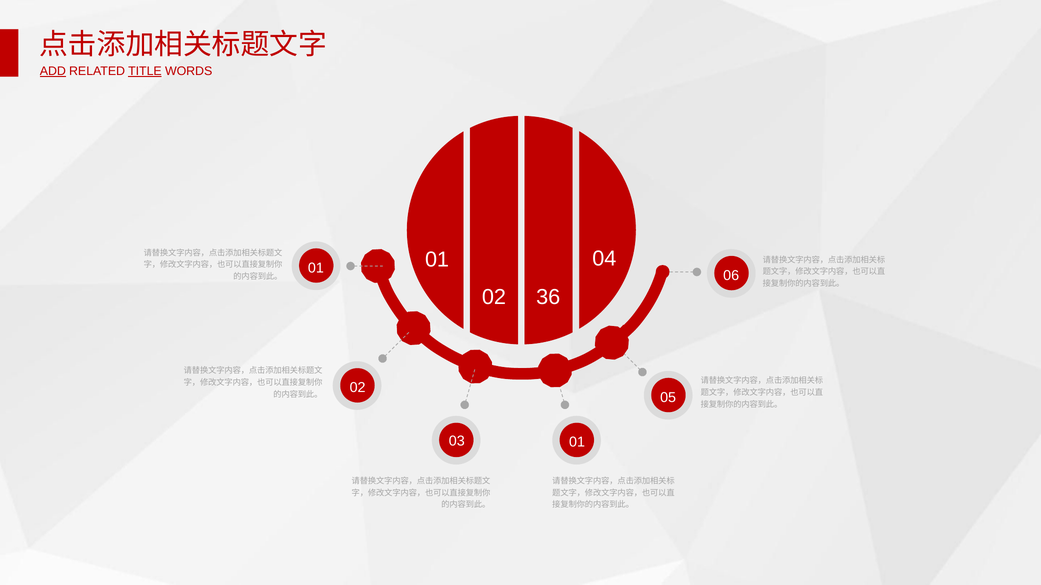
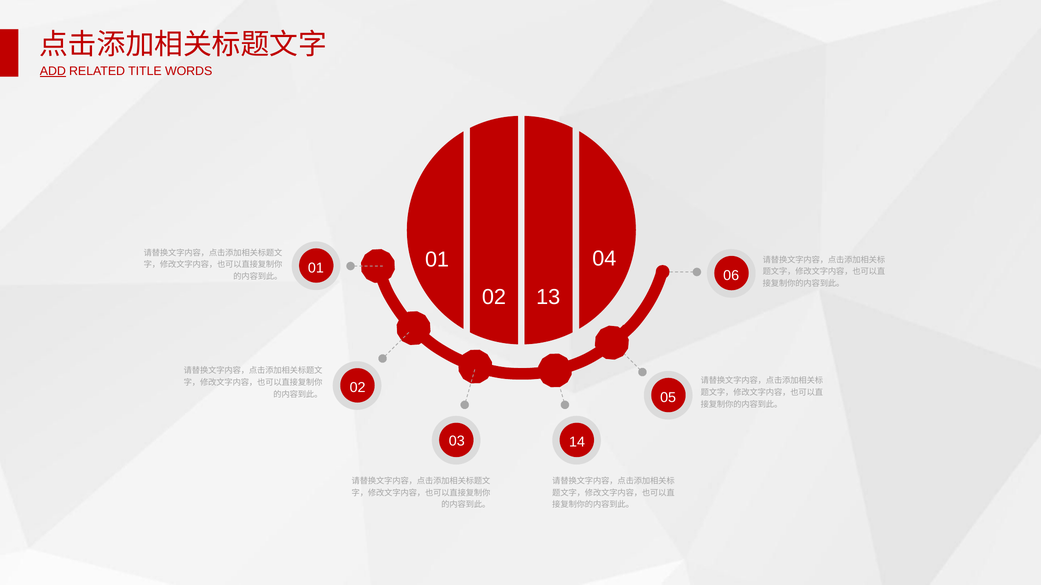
TITLE underline: present -> none (145, 71)
36: 36 -> 13 (548, 297)
03 01: 01 -> 14 (577, 442)
